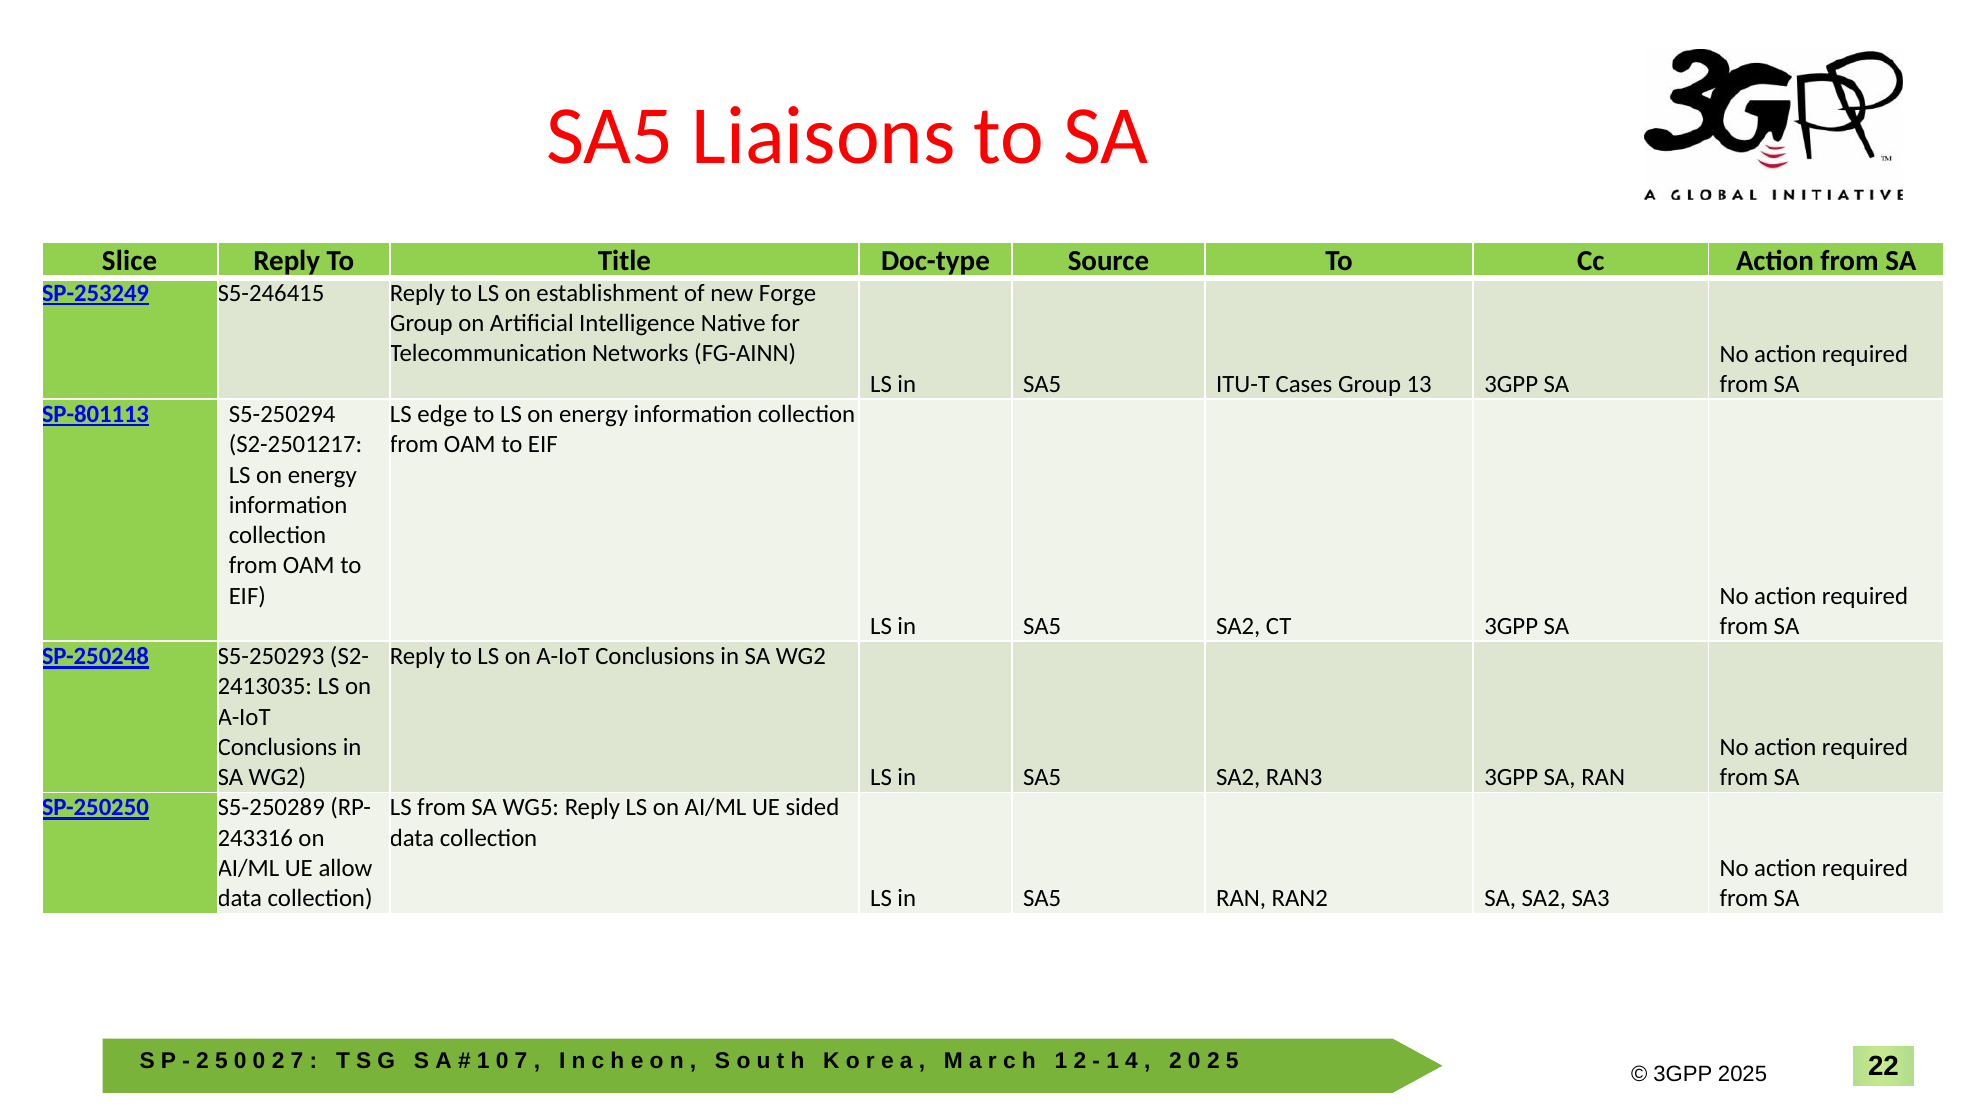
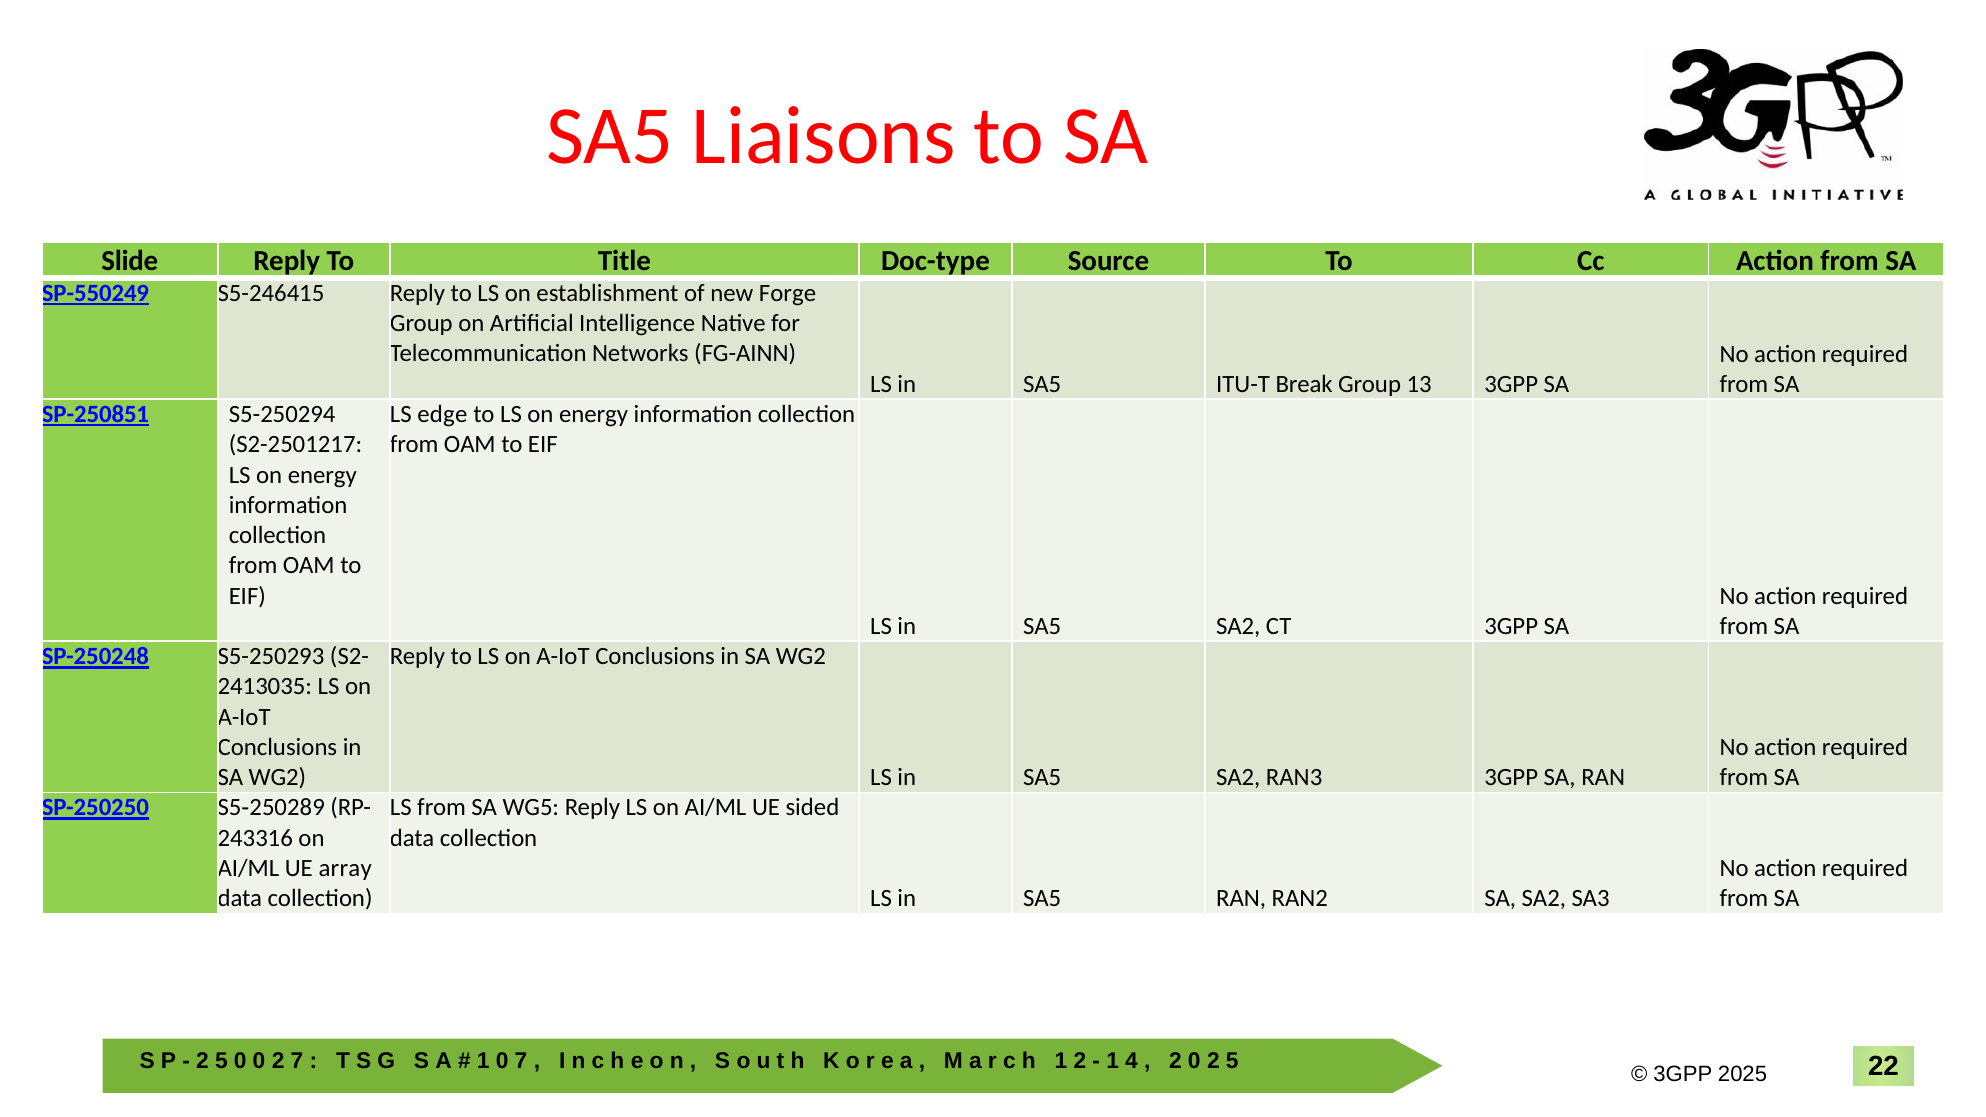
Slice: Slice -> Slide (130, 261)
SP-253249: SP-253249 -> SP-550249 (95, 293)
Cases: Cases -> Break (1304, 384)
SP-801113: SP-801113 -> SP-250851 (95, 414)
allow: allow -> array (345, 868)
